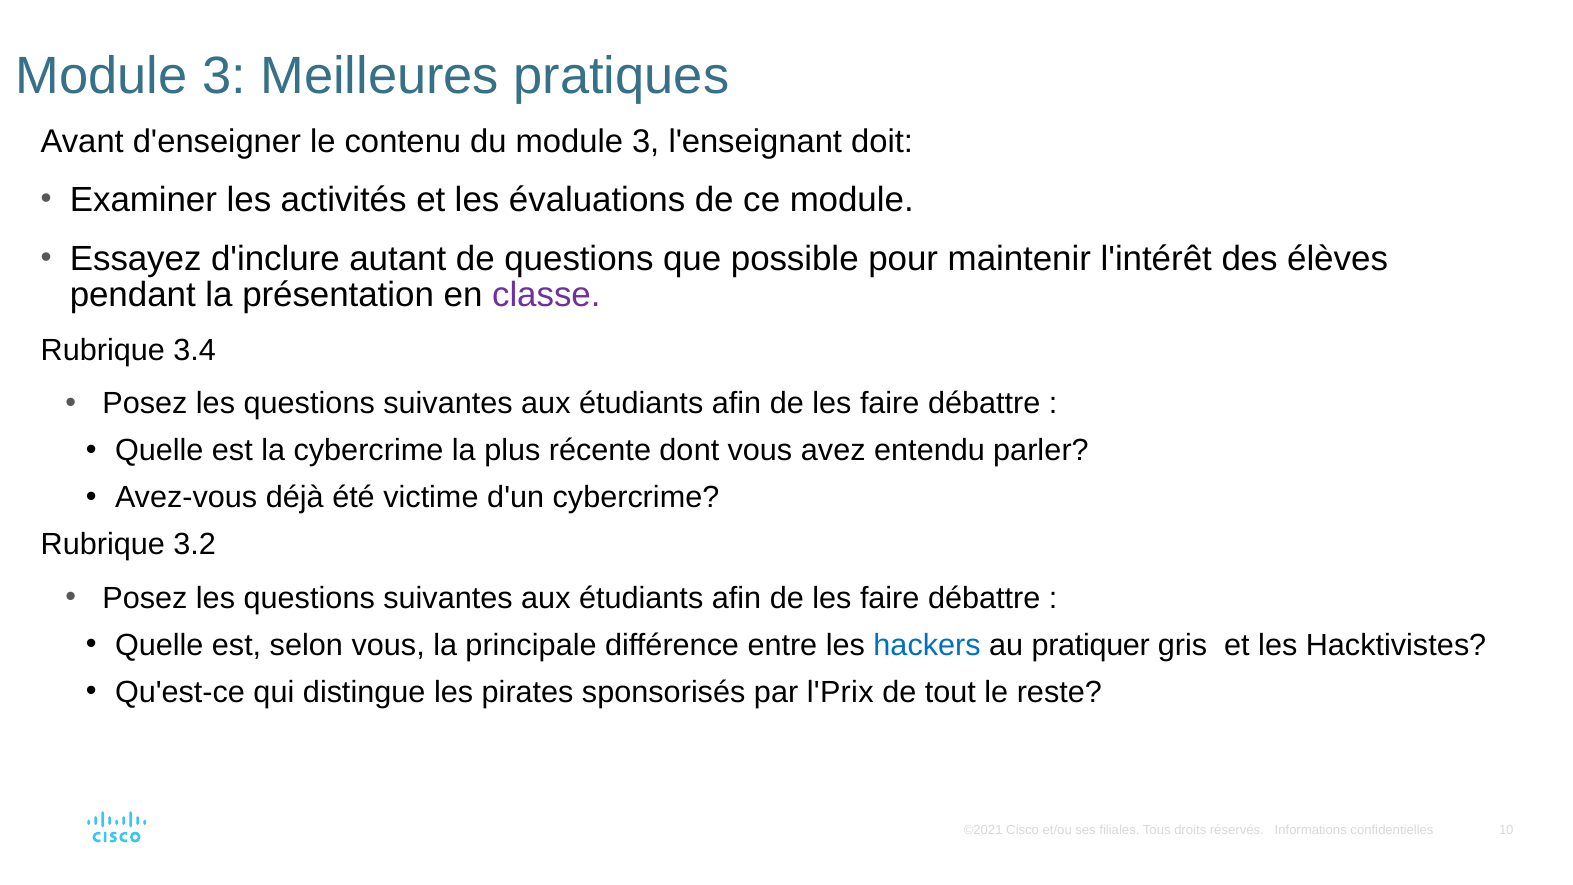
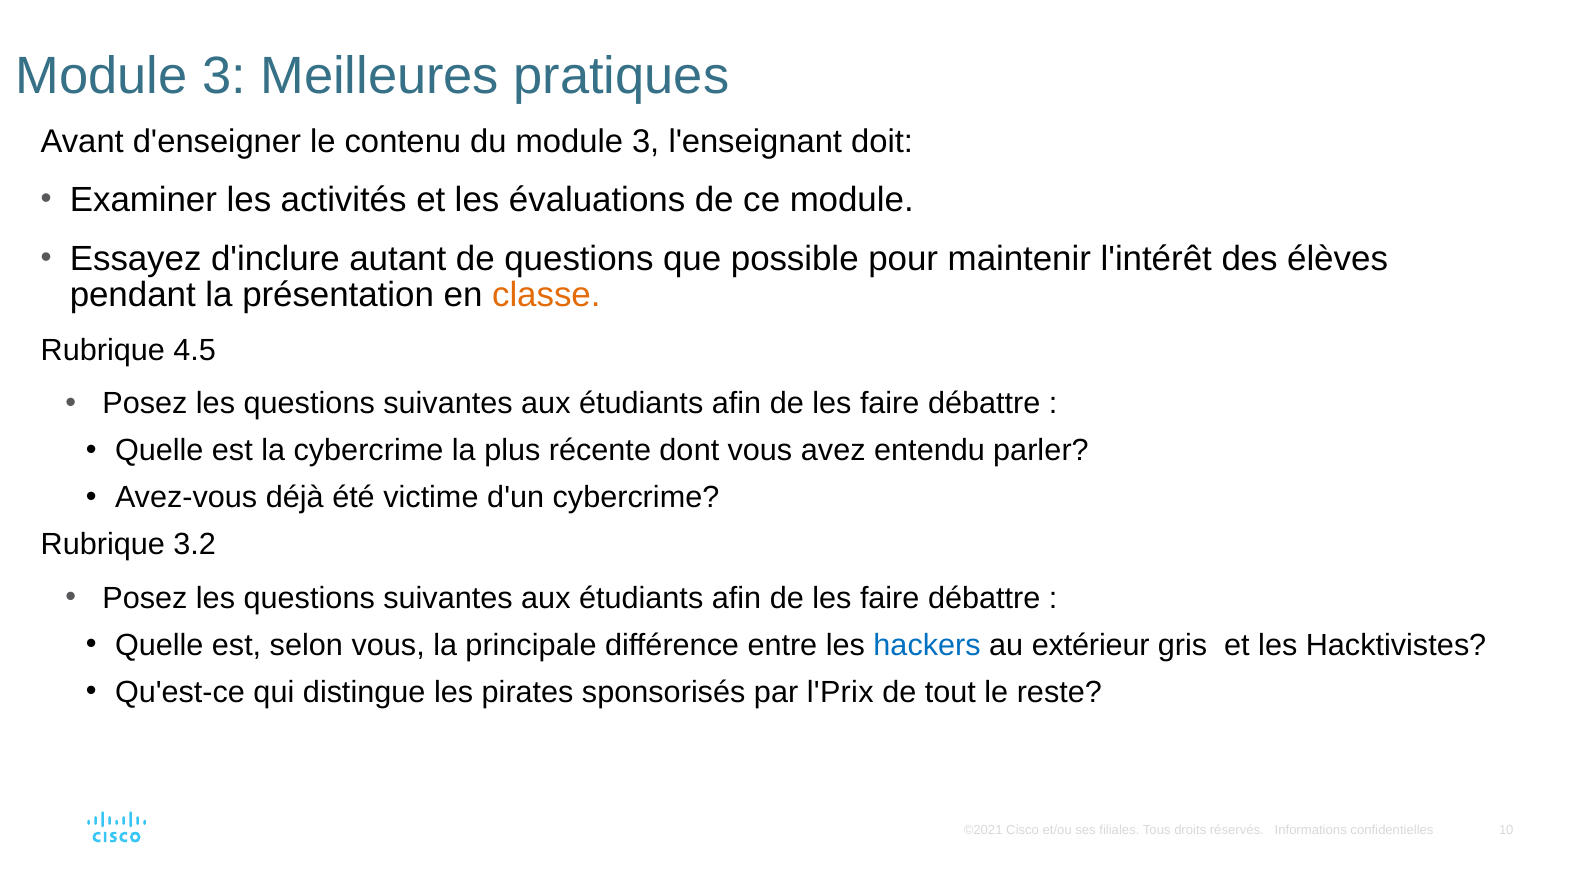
classe colour: purple -> orange (546, 294)
3.4: 3.4 -> 4.5 (195, 350)
pratiquer: pratiquer -> extérieur (1091, 645)
